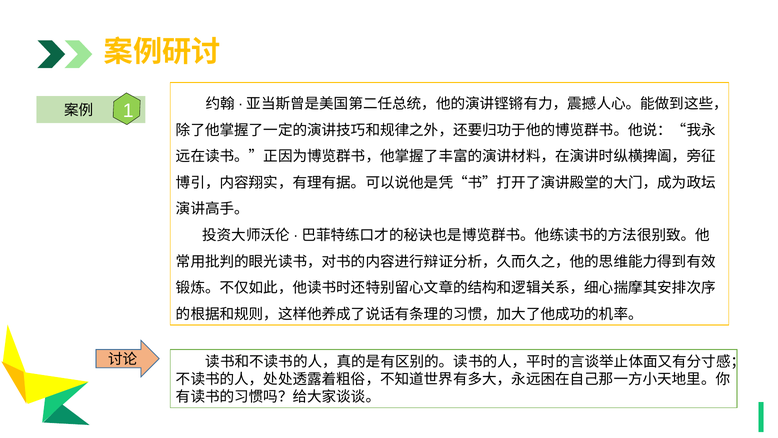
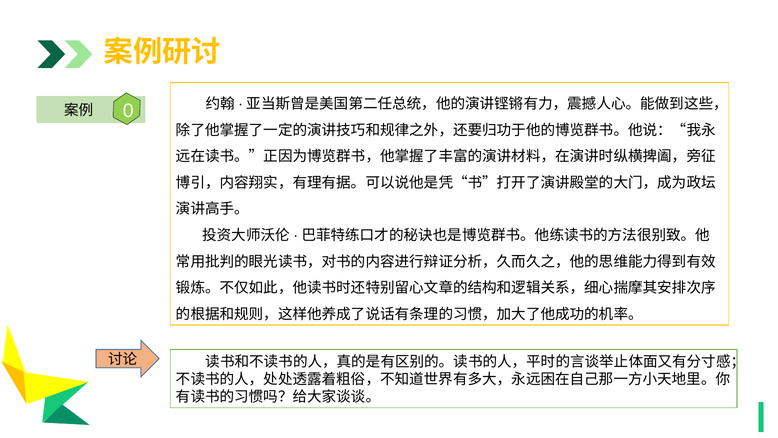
1: 1 -> 0 (128, 111)
